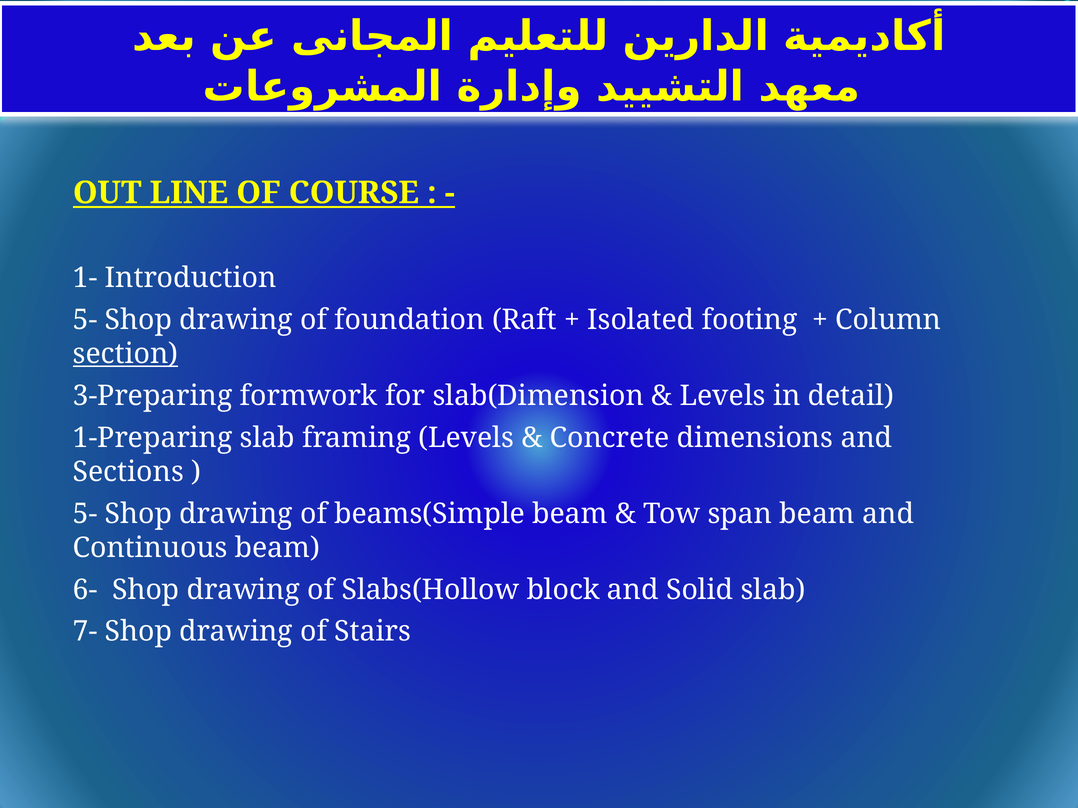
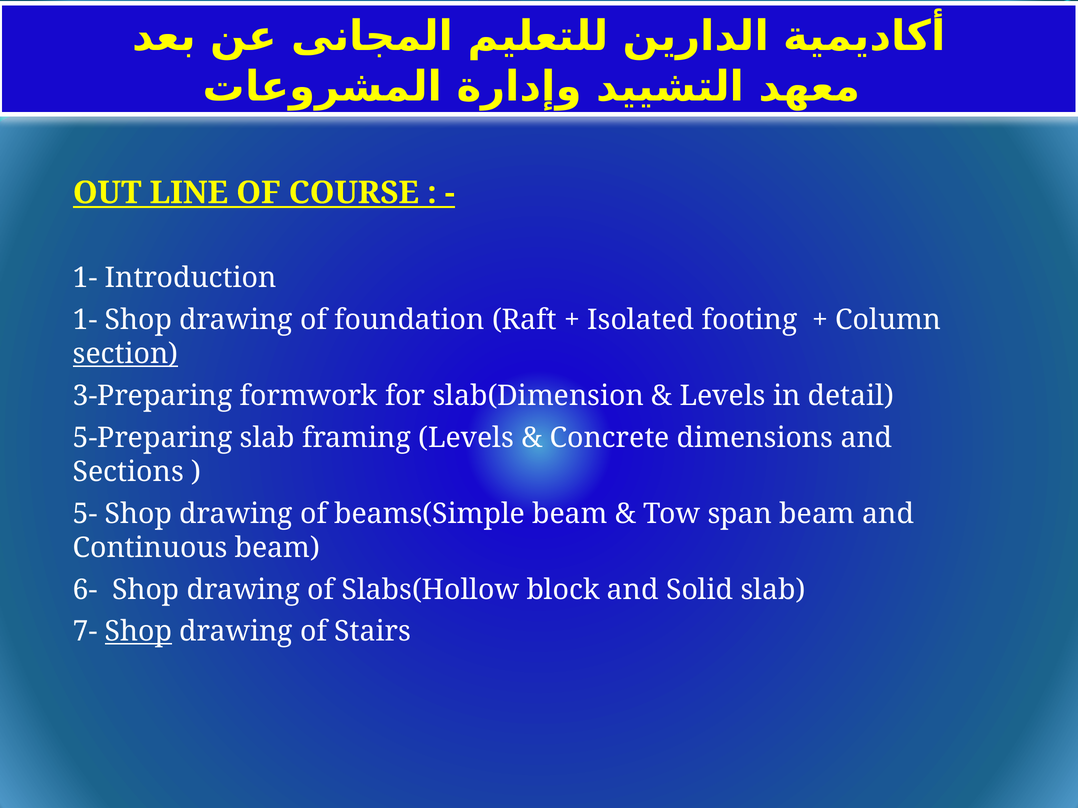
5-: 5- -> 1- (85, 320)
1-Preparing: 1-Preparing -> 5-Preparing (153, 438)
Shop underline: none -> present (138, 632)
